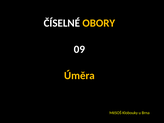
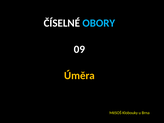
OBORY colour: yellow -> light blue (99, 23)
